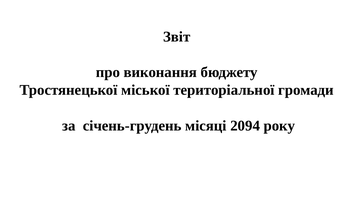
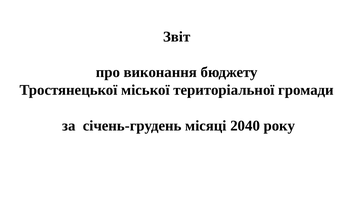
2094: 2094 -> 2040 (245, 126)
